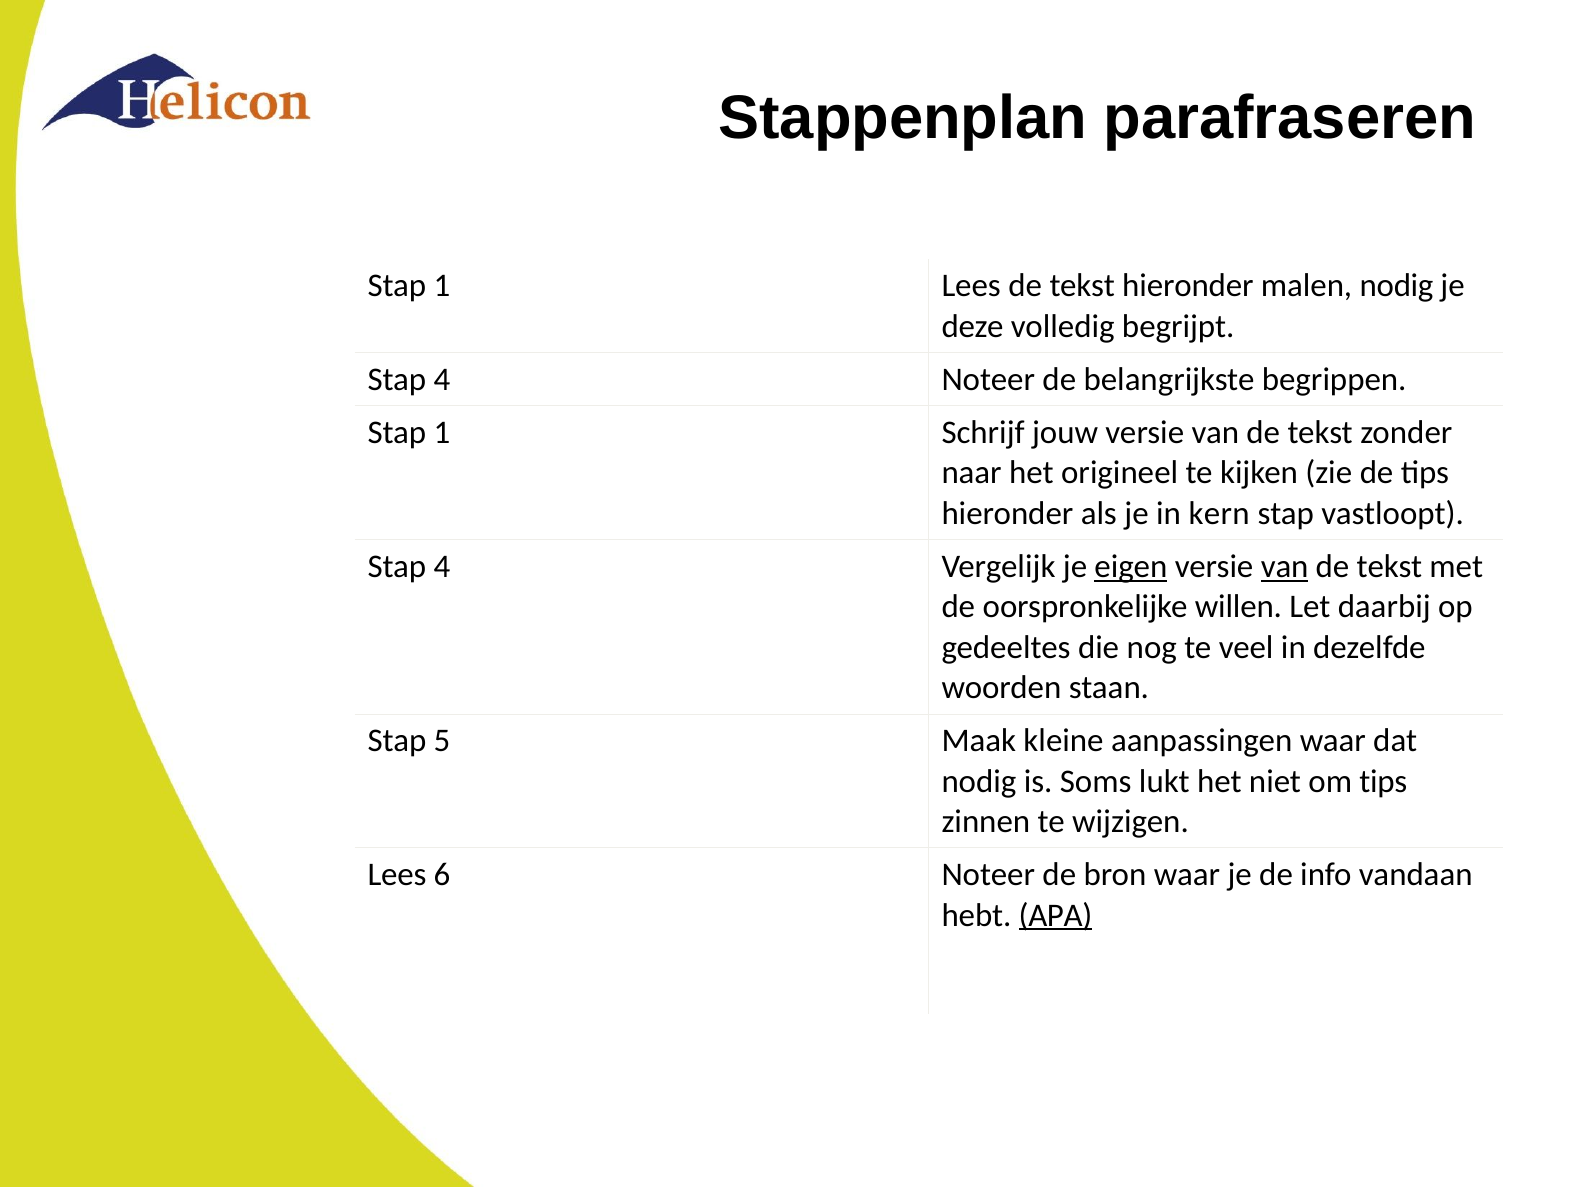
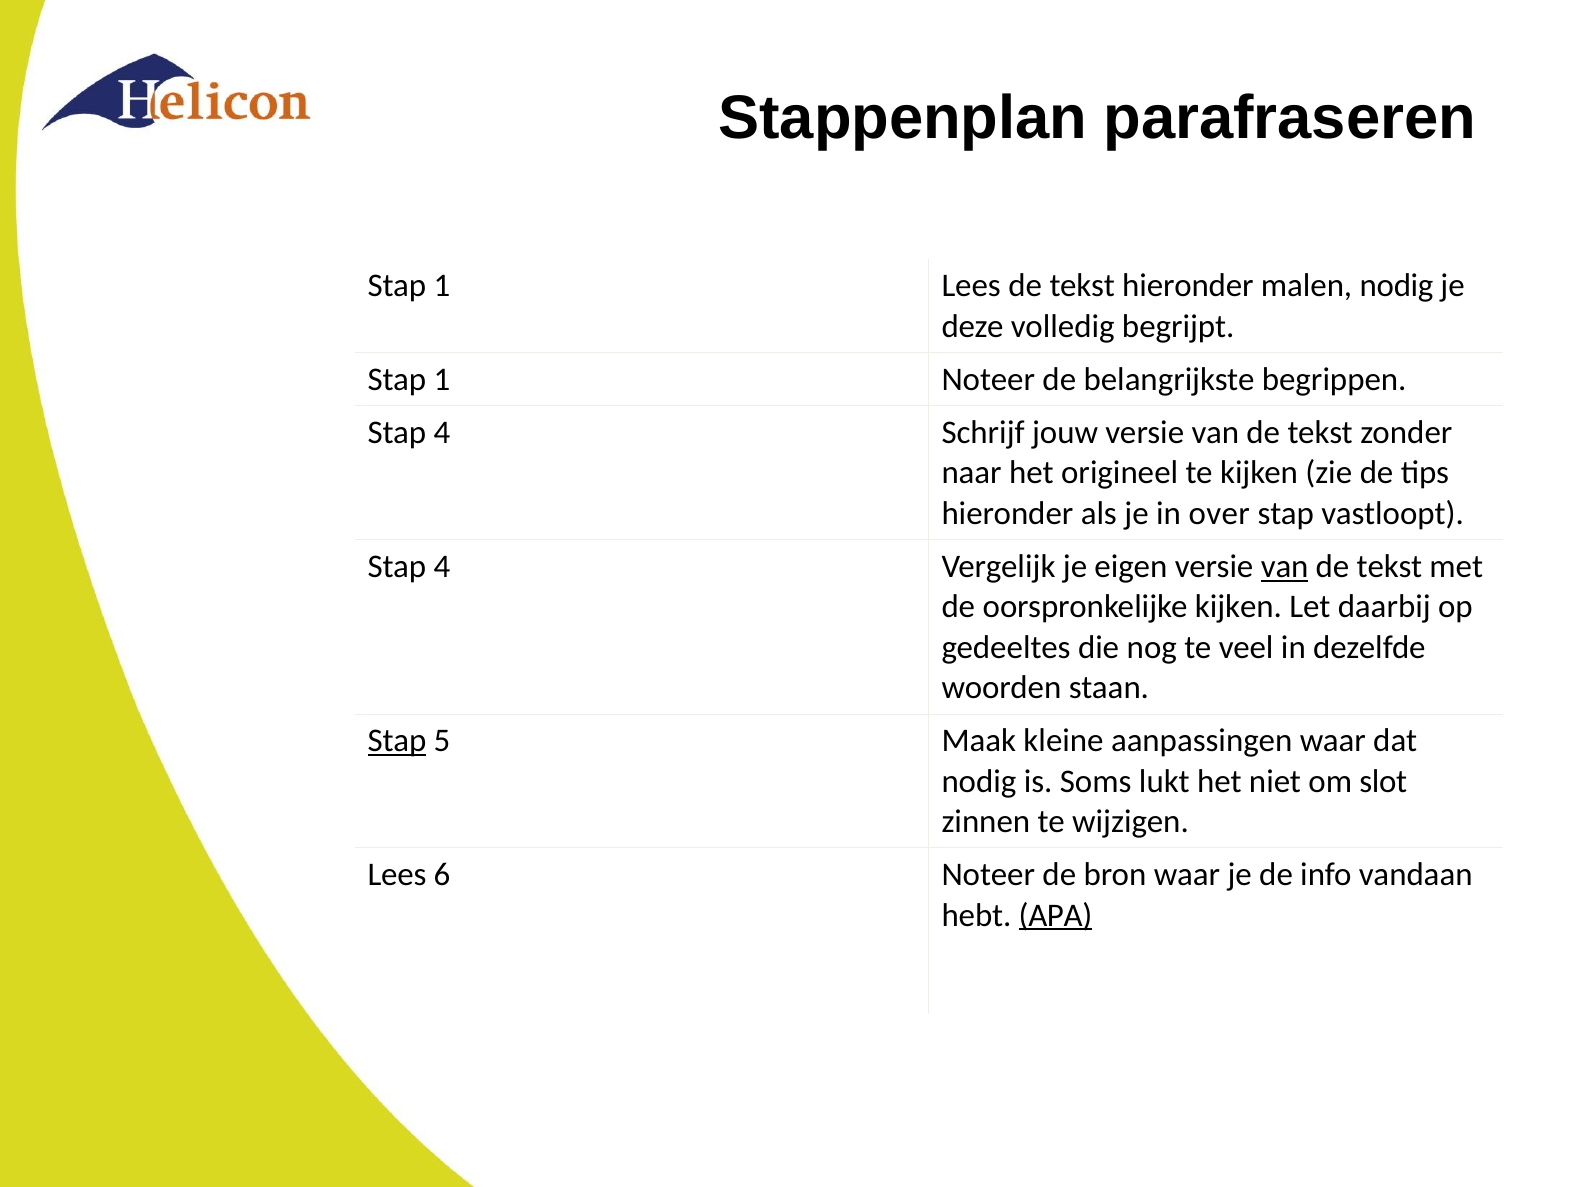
4: 4 -> 1 (442, 379)
1: 1 -> 4 (442, 433)
kern: kern -> over (1219, 513)
eigen underline: present -> none (1131, 566)
oorspronkelijke willen: willen -> kijken (1238, 607)
Stap underline: none -> present (397, 741)
om tips: tips -> slot (1383, 781)
